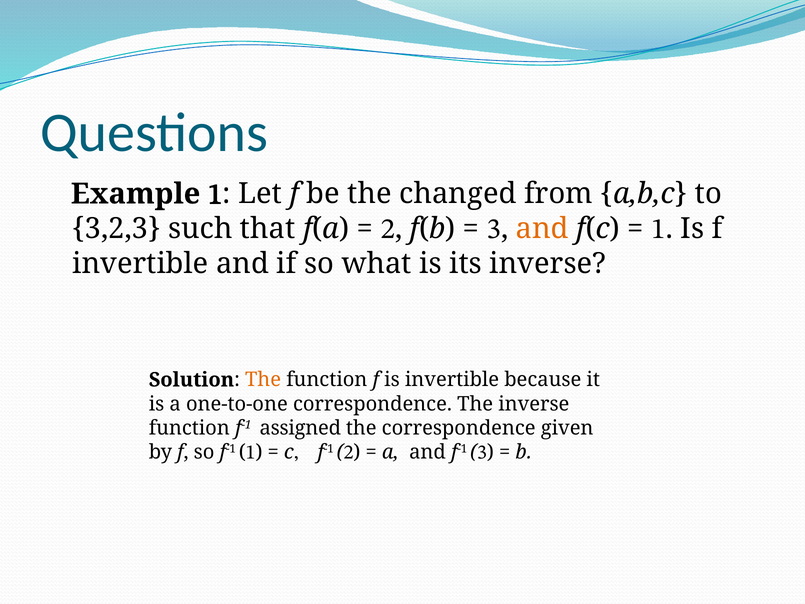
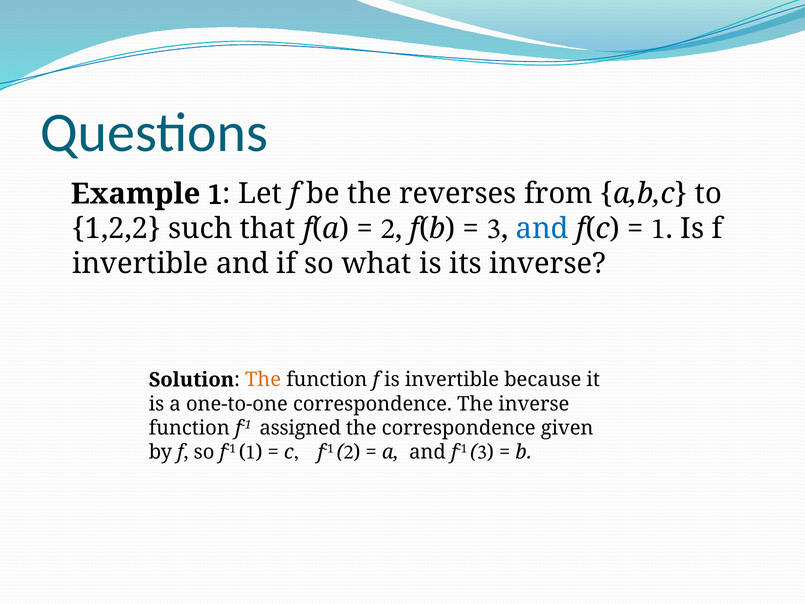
changed: changed -> reverses (458, 194)
3,2,3: 3,2,3 -> 1,2,2 (116, 229)
and colour: orange -> blue (542, 229)
